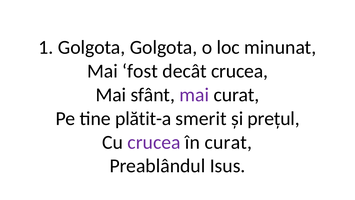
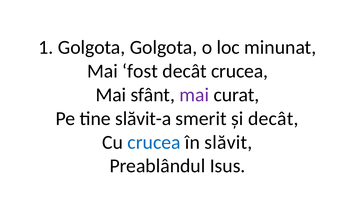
plătit-a: plătit-a -> slăvit-a (143, 118)
și prețul: prețul -> decât (273, 118)
crucea colour: purple -> blue (154, 142)
în curat: curat -> slăvit (228, 142)
